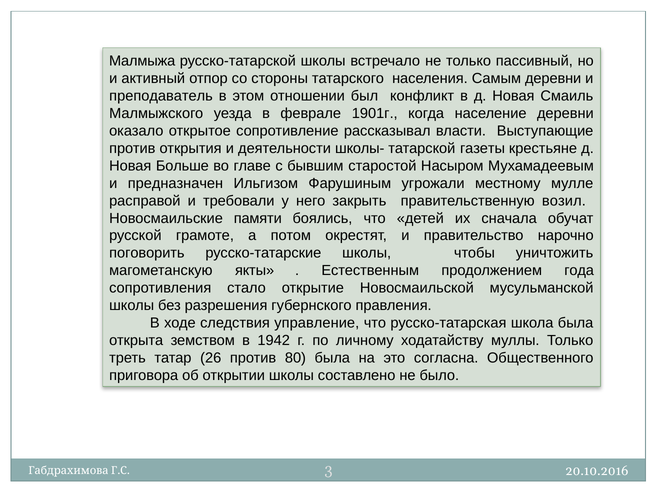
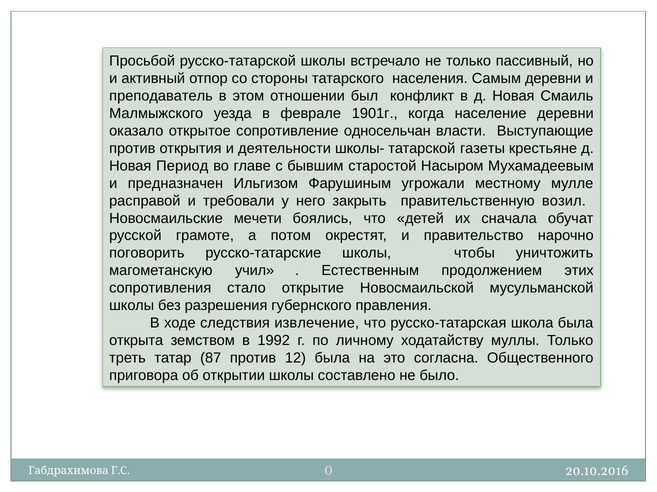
Малмыжа: Малмыжа -> Просьбой (142, 61)
рассказывал: рассказывал -> односельчан (387, 131)
Больше: Больше -> Период (182, 166)
памяти: памяти -> мечети (258, 219)
якты: якты -> учил (255, 271)
года: года -> этих (579, 271)
управление: управление -> извлечение (317, 324)
1942: 1942 -> 1992 (274, 341)
26: 26 -> 87 (211, 359)
80: 80 -> 12 (295, 359)
3: 3 -> 0 (329, 471)
